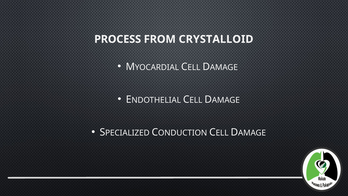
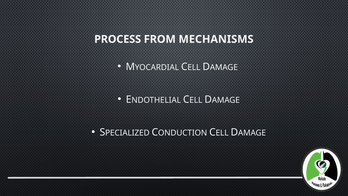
CRYSTALLOID: CRYSTALLOID -> MECHANISMS (216, 39)
